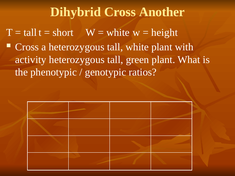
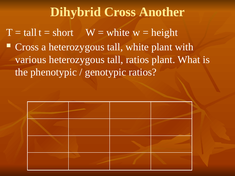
activity: activity -> various (31, 60)
tall green: green -> ratios (137, 60)
